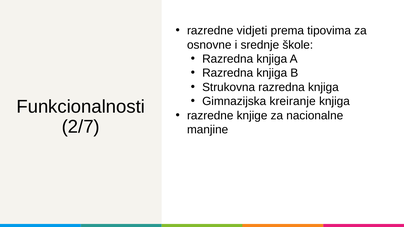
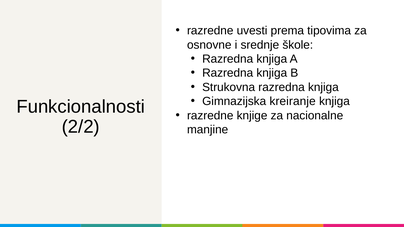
vidjeti: vidjeti -> uvesti (252, 31)
2/7: 2/7 -> 2/2 (81, 127)
